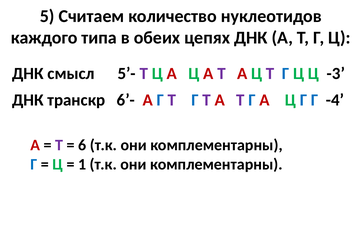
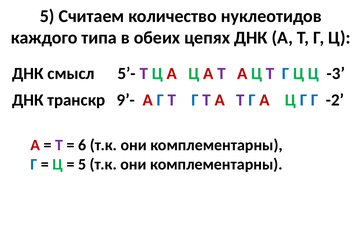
6’-: 6’- -> 9’- (126, 100)
-4: -4 -> -2 (335, 100)
1: 1 -> 5 (82, 164)
